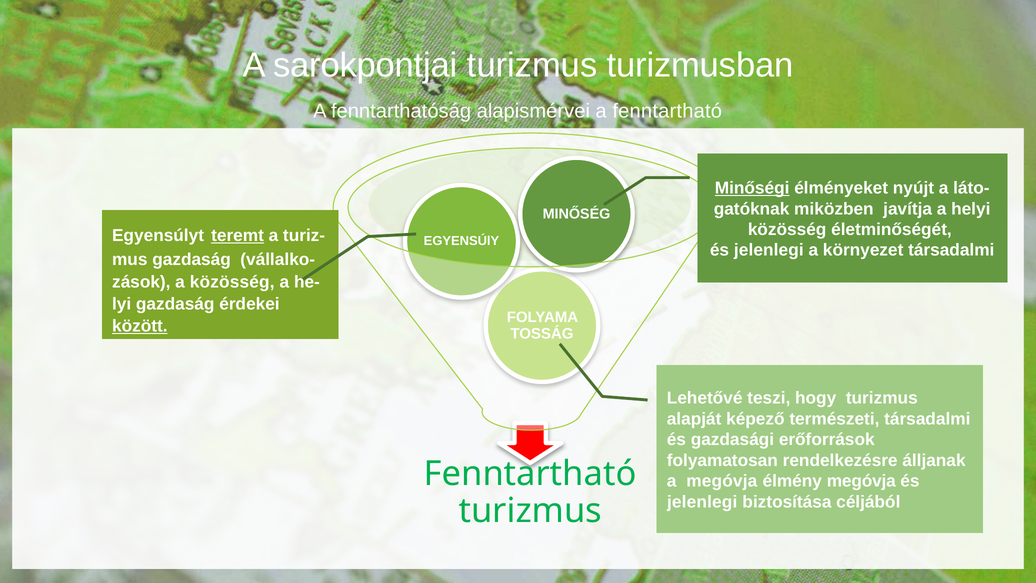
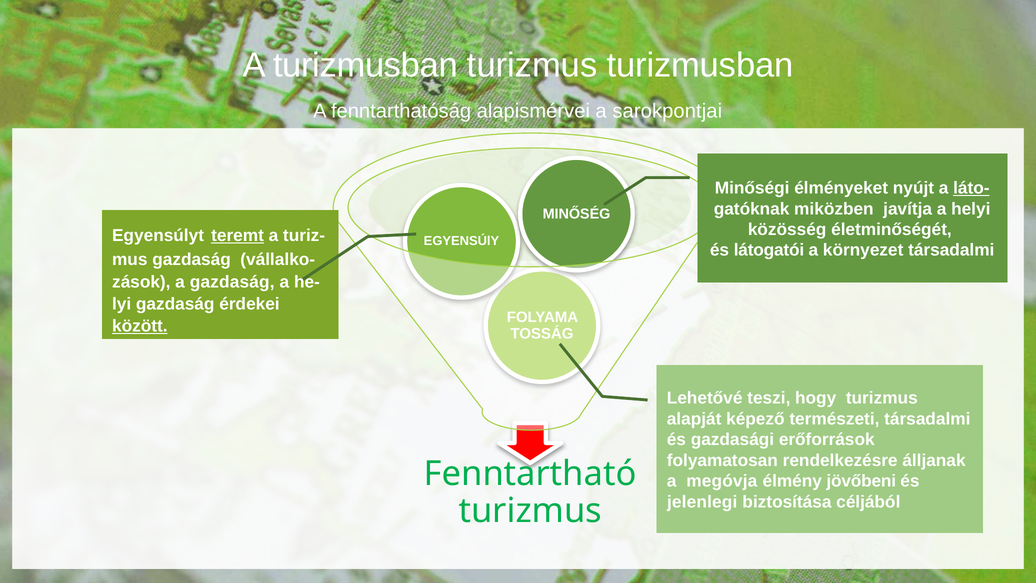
A sarokpontjai: sarokpontjai -> turizmusban (365, 65)
a fenntartható: fenntartható -> sarokpontjai (667, 111)
Minőségi underline: present -> none (752, 188)
láto- underline: none -> present (971, 188)
jelenlegi: jelenlegi -> látogatói (769, 250)
a közösség: közösség -> gazdaság (232, 282)
élmény megóvja: megóvja -> jövőbeni (861, 481)
